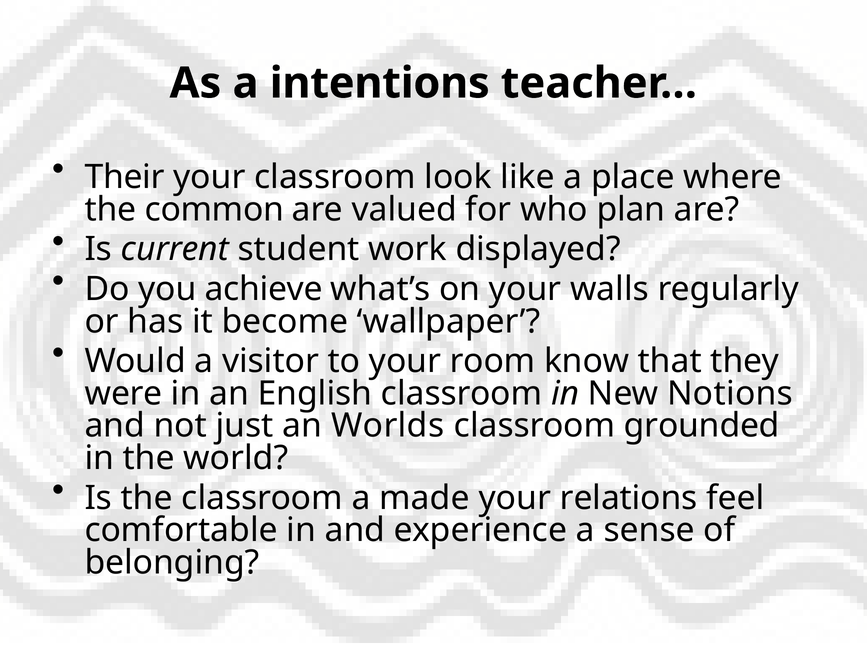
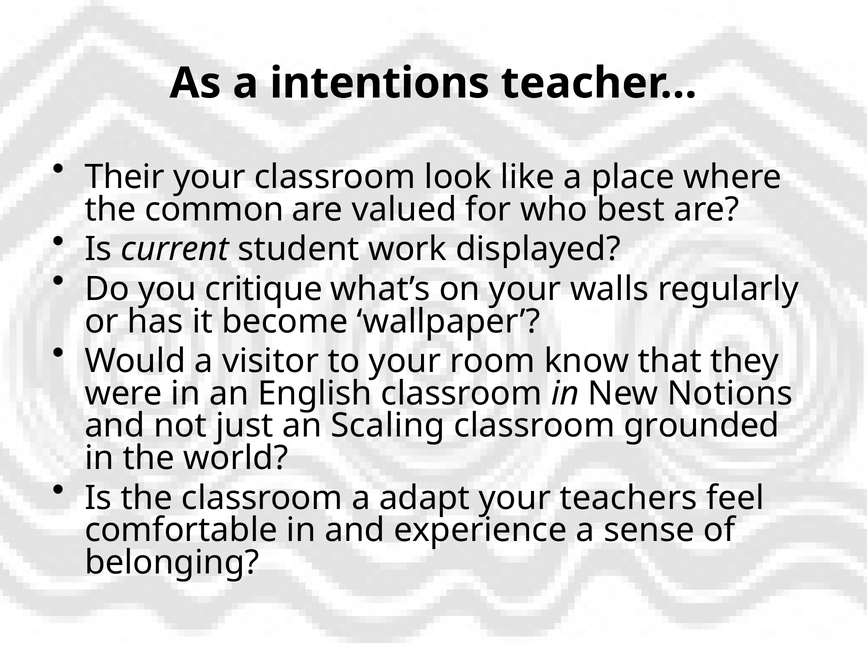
plan: plan -> best (631, 210)
achieve: achieve -> critique (264, 289)
Worlds: Worlds -> Scaling (388, 426)
made: made -> adapt (425, 498)
relations: relations -> teachers (629, 498)
